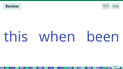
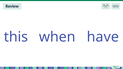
been: been -> have (103, 37)
